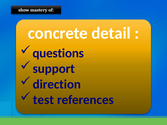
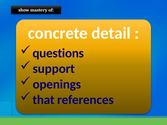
direction: direction -> openings (57, 84)
test: test -> that (44, 100)
